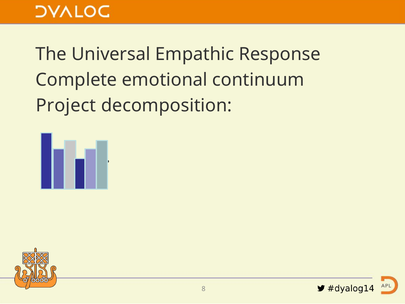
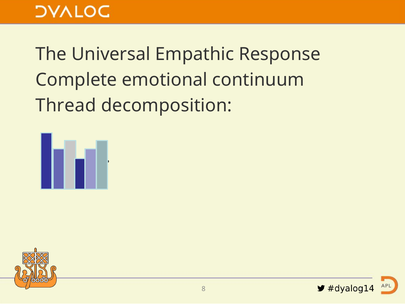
Project: Project -> Thread (66, 105)
